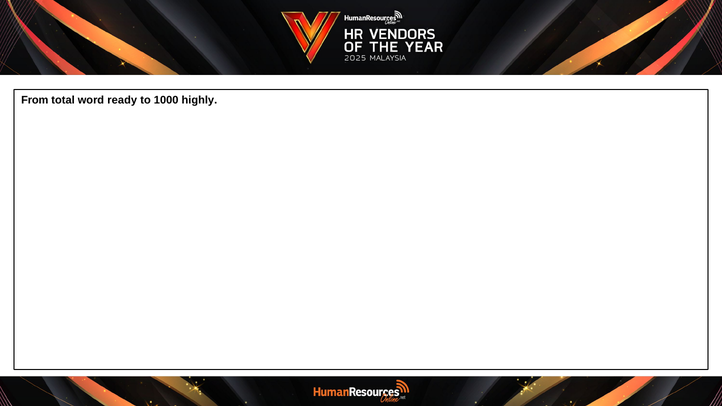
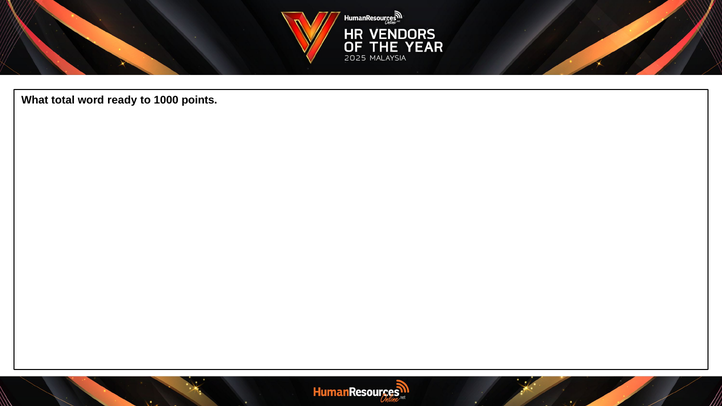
From: From -> What (35, 100)
highly: highly -> points (199, 100)
